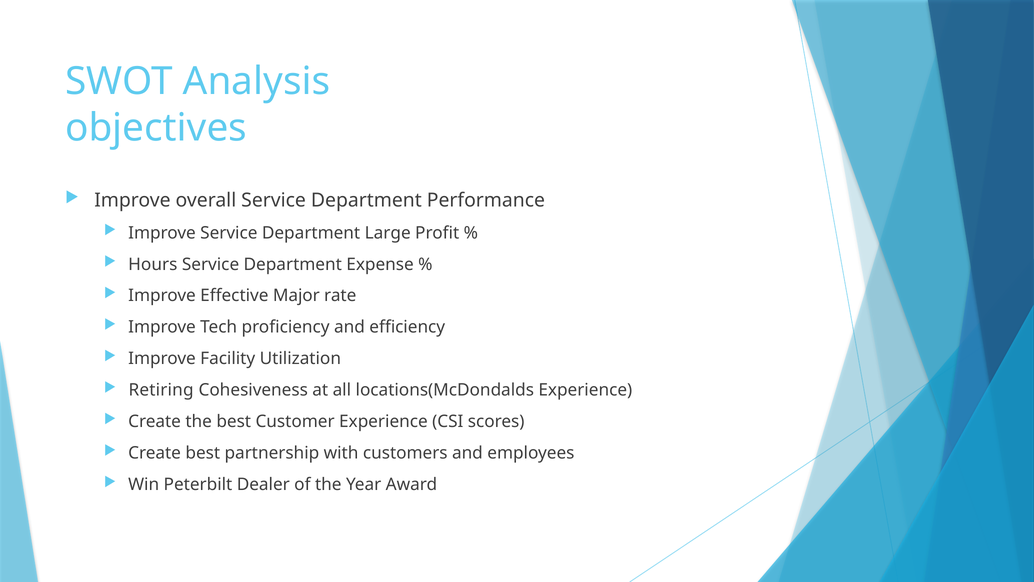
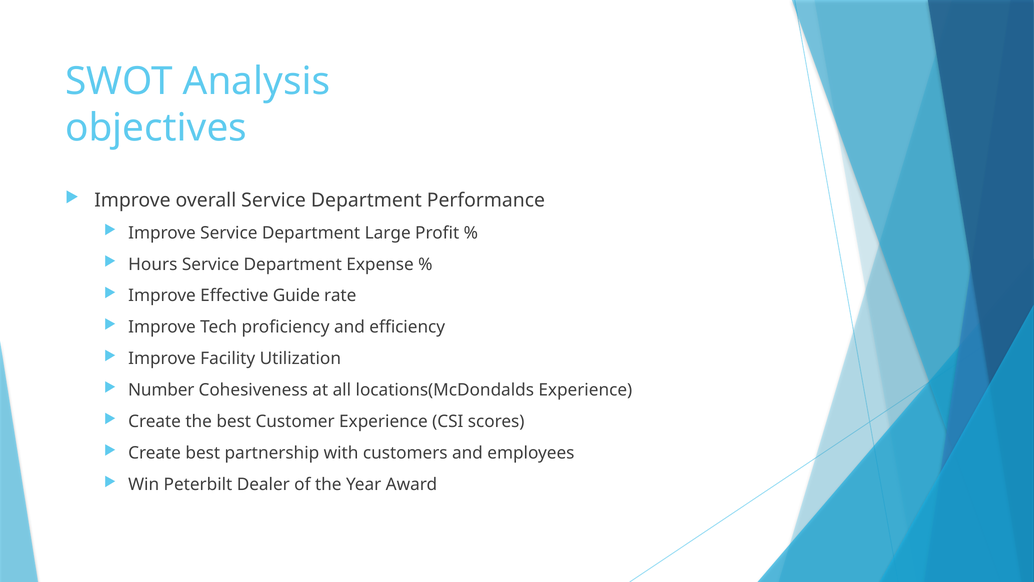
Major: Major -> Guide (296, 296)
Retiring: Retiring -> Number (161, 390)
